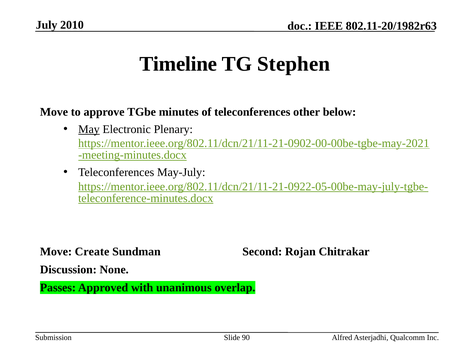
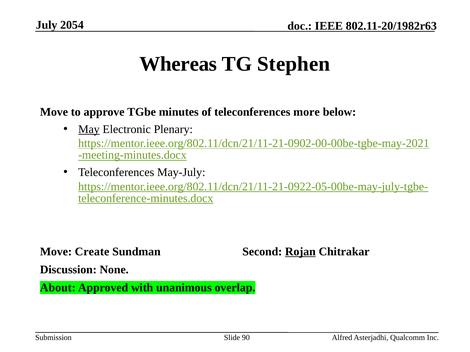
2010: 2010 -> 2054 (72, 25)
Timeline: Timeline -> Whereas (178, 64)
other: other -> more (307, 112)
Rojan underline: none -> present (300, 252)
Passes: Passes -> About (58, 288)
